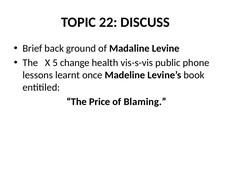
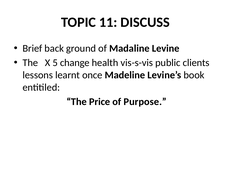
22: 22 -> 11 (108, 22)
phone: phone -> clients (196, 63)
Blaming: Blaming -> Purpose (145, 102)
